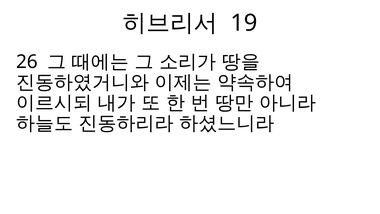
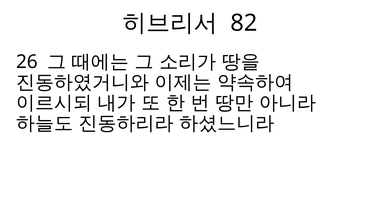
19: 19 -> 82 (244, 23)
